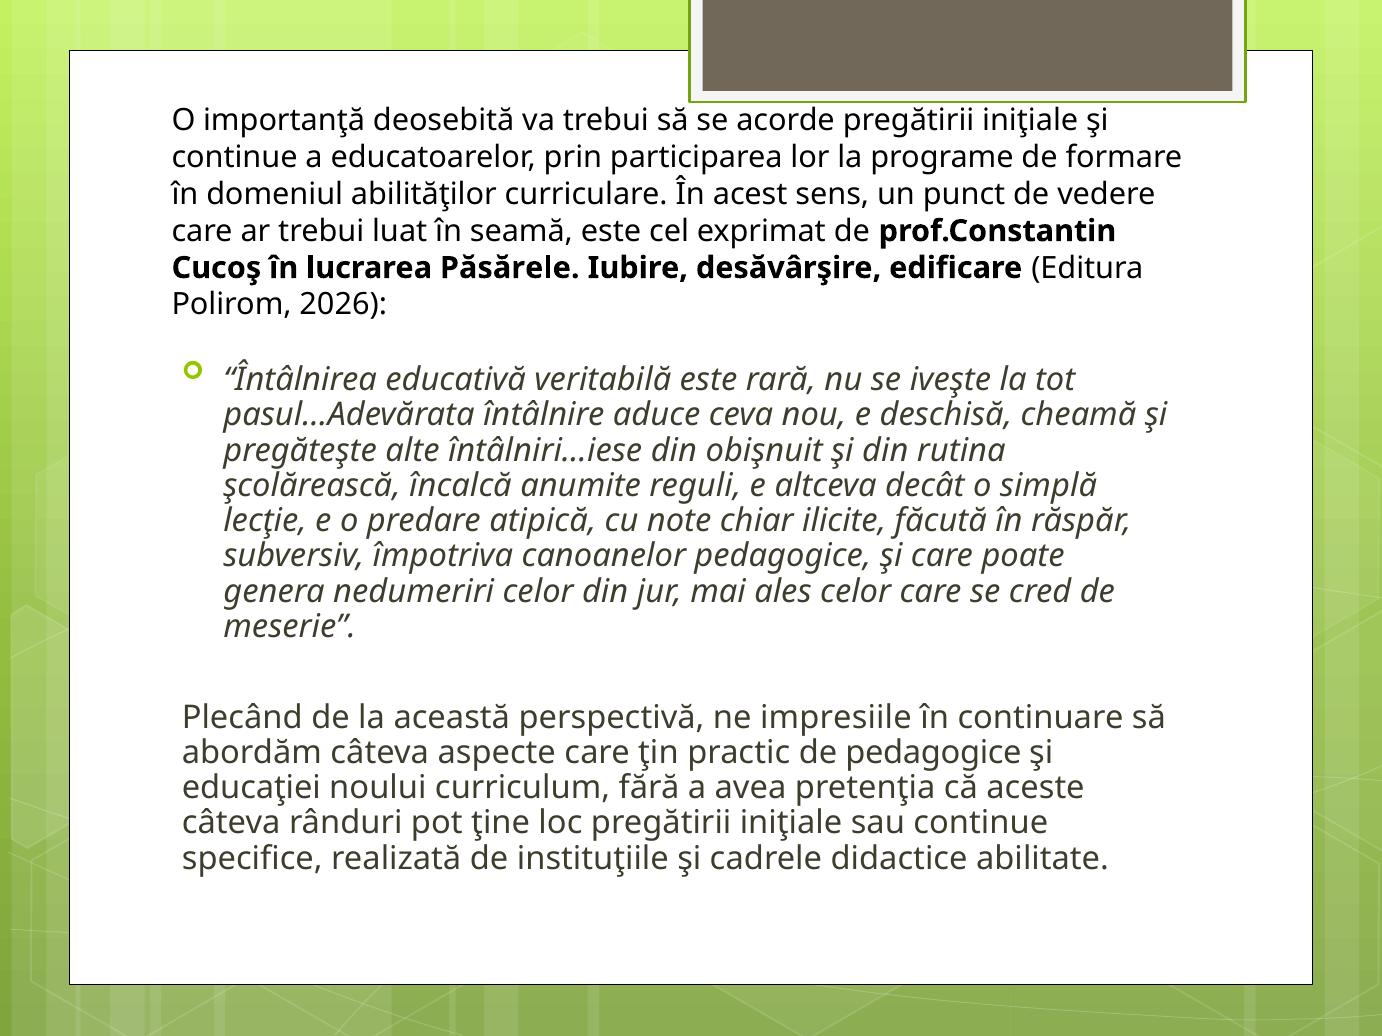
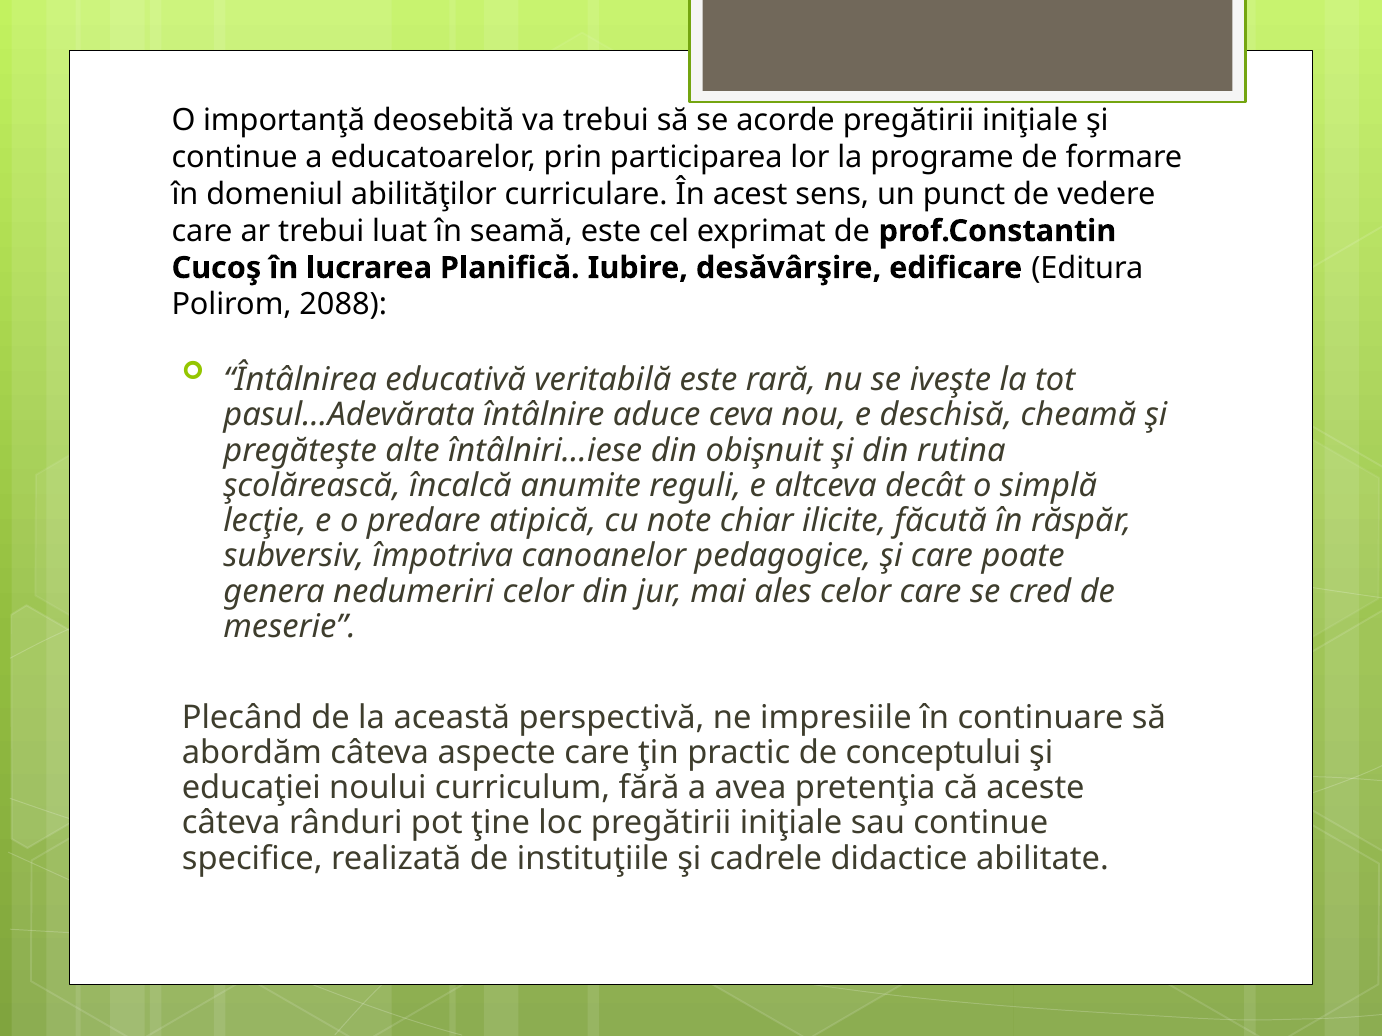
Păsărele: Păsărele -> Planifică (510, 268)
2026: 2026 -> 2088 (343, 305)
de pedagogice: pedagogice -> conceptului (933, 753)
